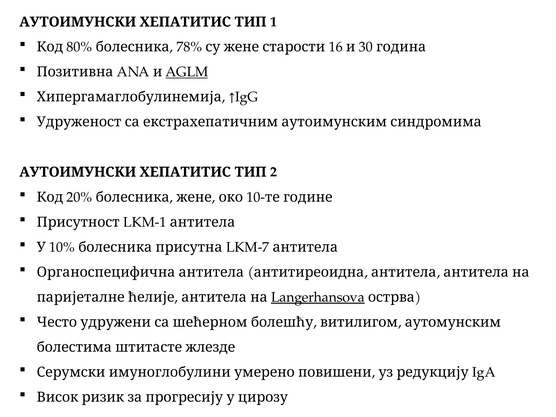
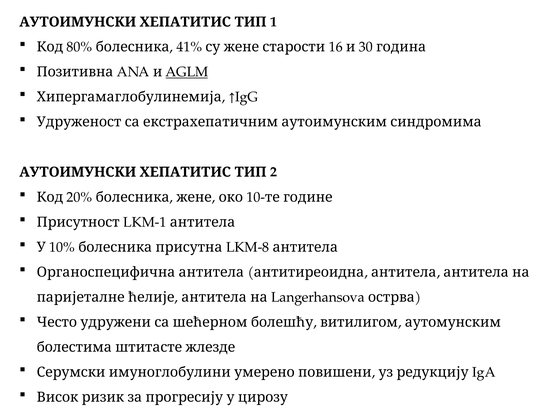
78%: 78% -> 41% (189, 47)
LKM-7: LKM-7 -> LKM-8 (248, 247)
Langerhansova underline: present -> none (318, 297)
